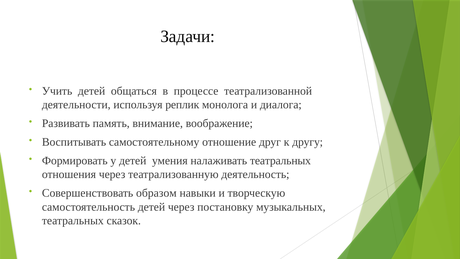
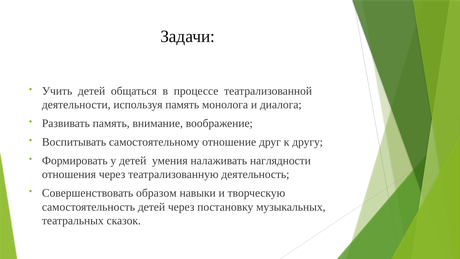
используя реплик: реплик -> память (182, 105)
налаживать театральных: театральных -> наглядности (280, 161)
